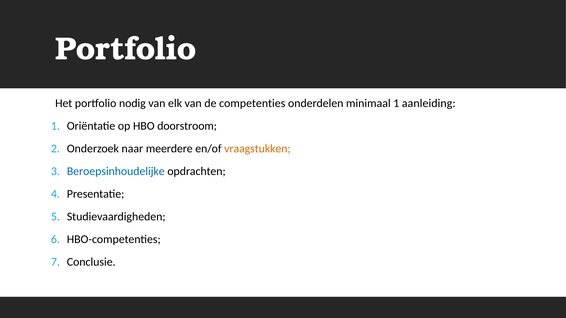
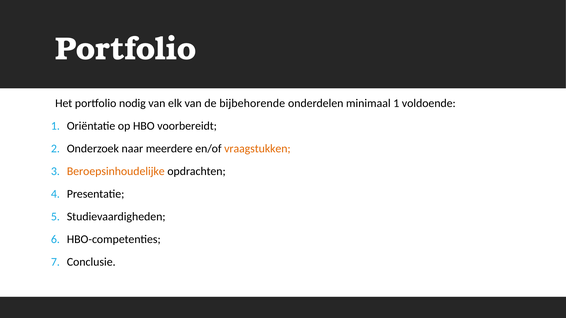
competenties: competenties -> bijbehorende (252, 103)
aanleiding: aanleiding -> voldoende (429, 103)
doorstroom: doorstroom -> voorbereidt (187, 126)
Beroepsinhoudelijke colour: blue -> orange (116, 172)
